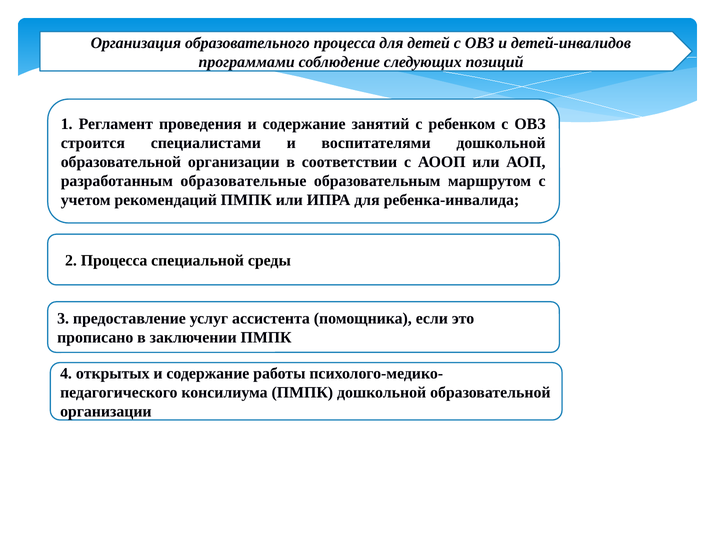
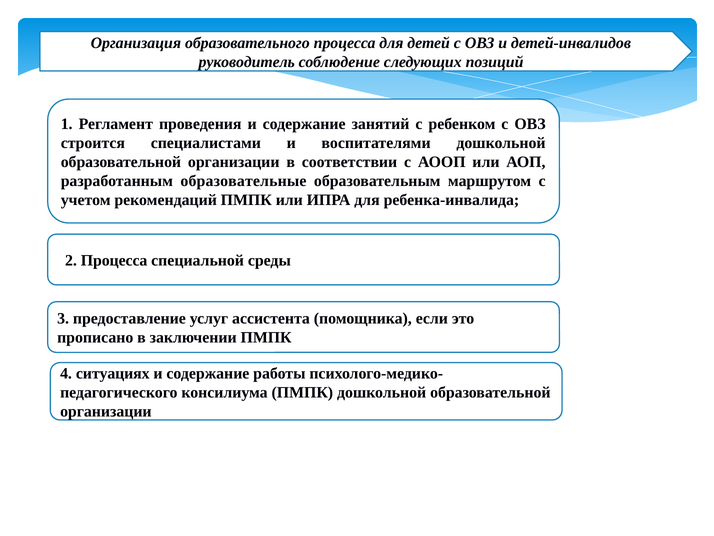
программами: программами -> руководитель (247, 62)
открытых: открытых -> ситуациях (113, 373)
